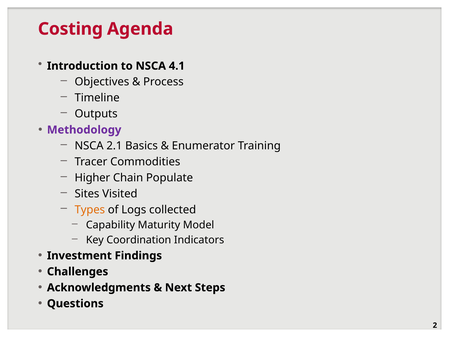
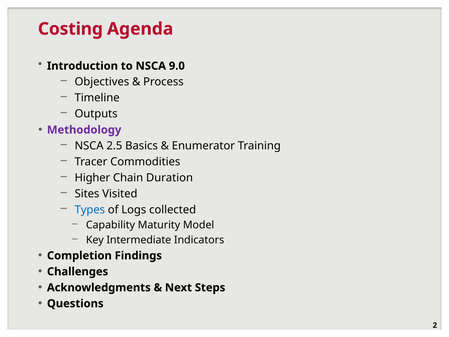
4.1: 4.1 -> 9.0 (177, 66)
2.1: 2.1 -> 2.5 (114, 146)
Populate: Populate -> Duration (170, 178)
Types colour: orange -> blue (90, 210)
Coordination: Coordination -> Intermediate (139, 240)
Investment: Investment -> Completion (79, 255)
